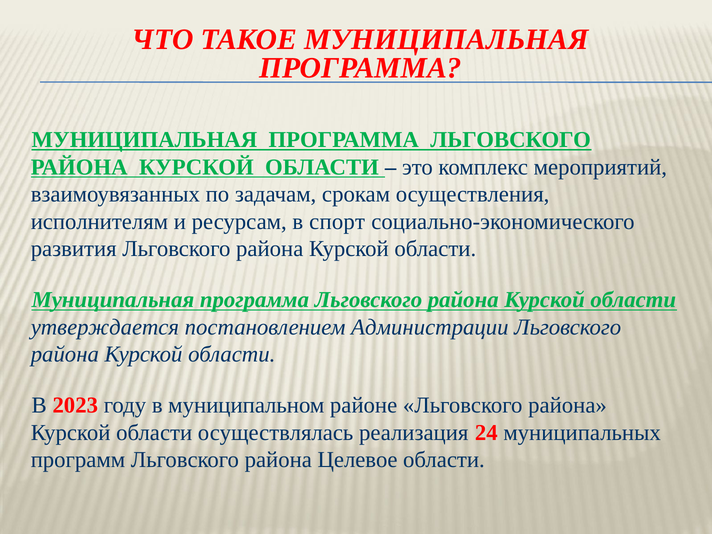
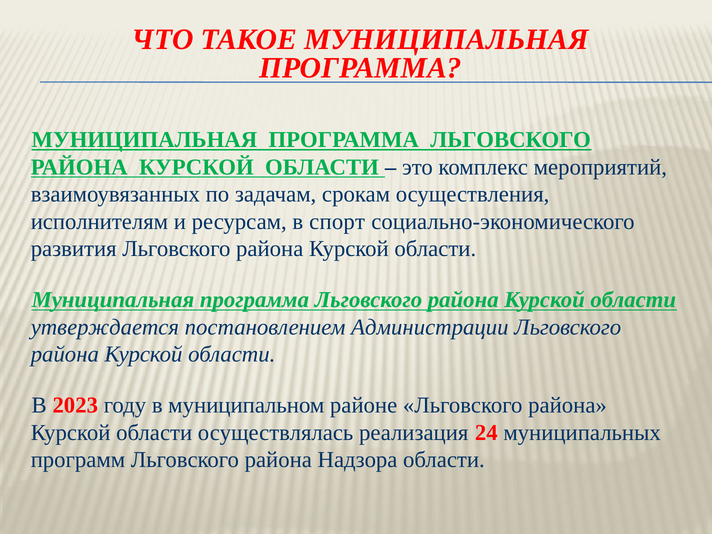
Целевое: Целевое -> Надзора (358, 460)
